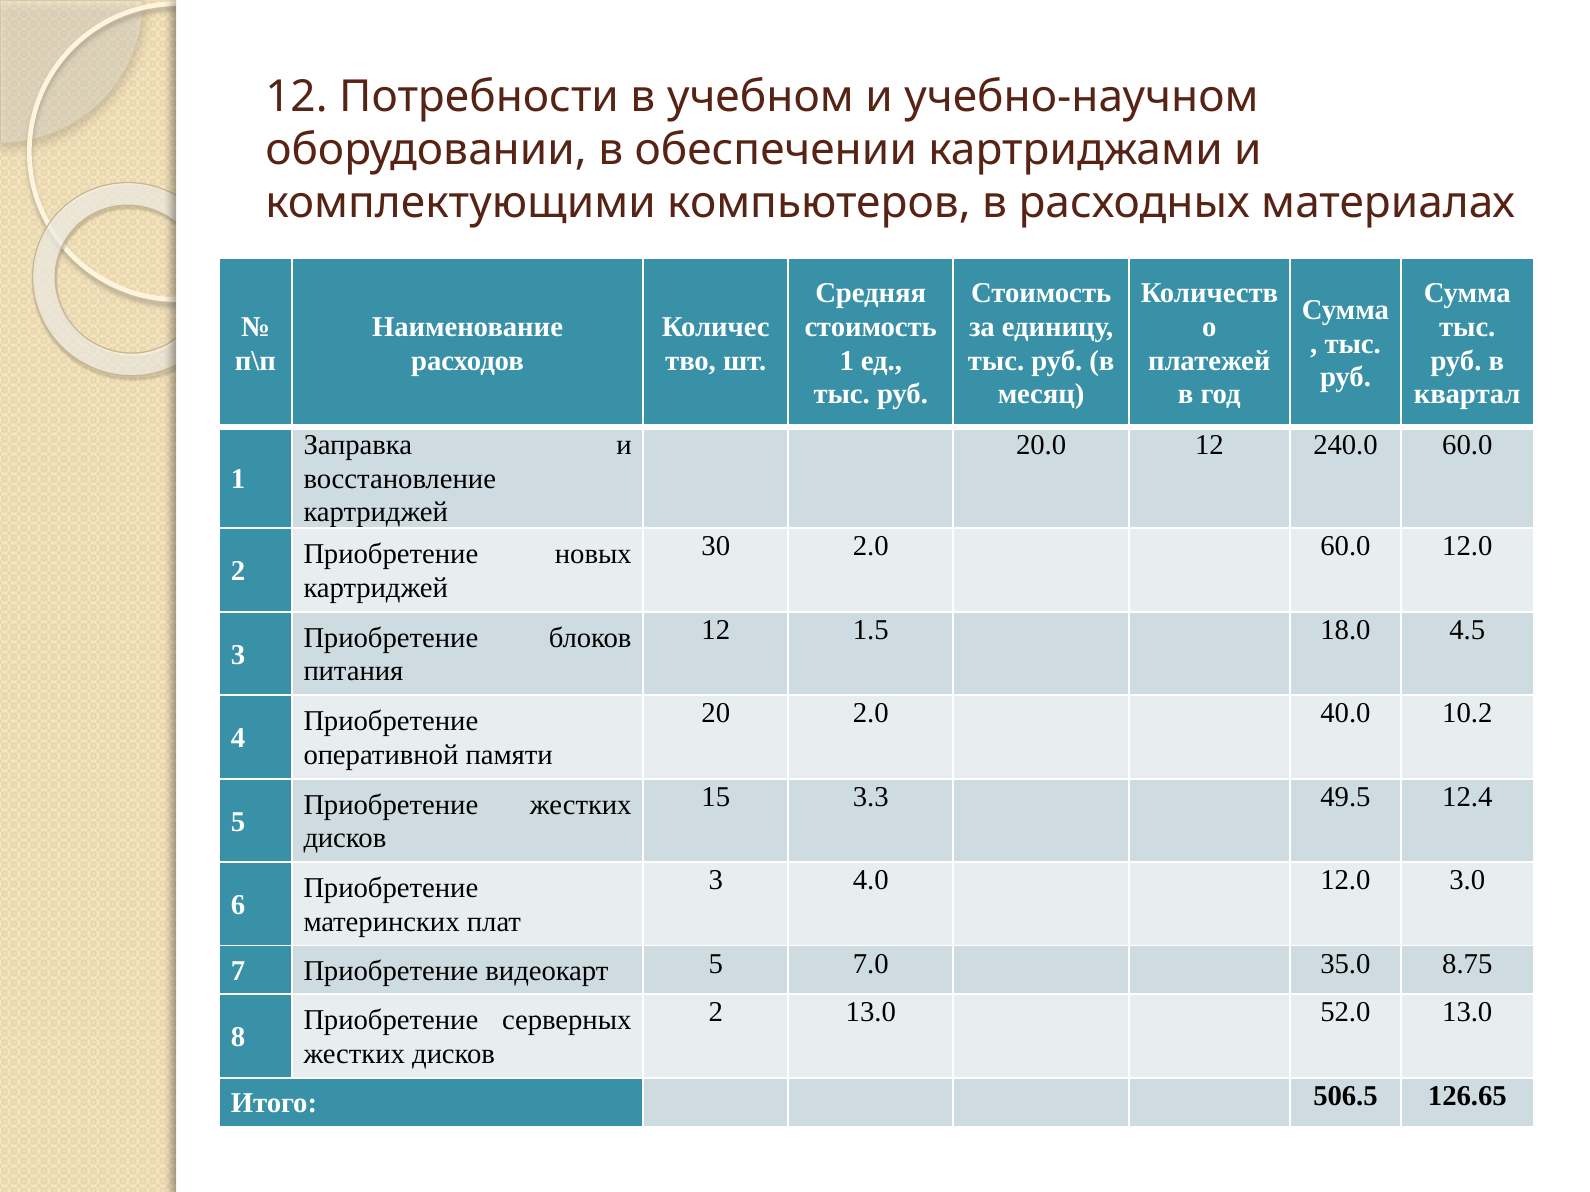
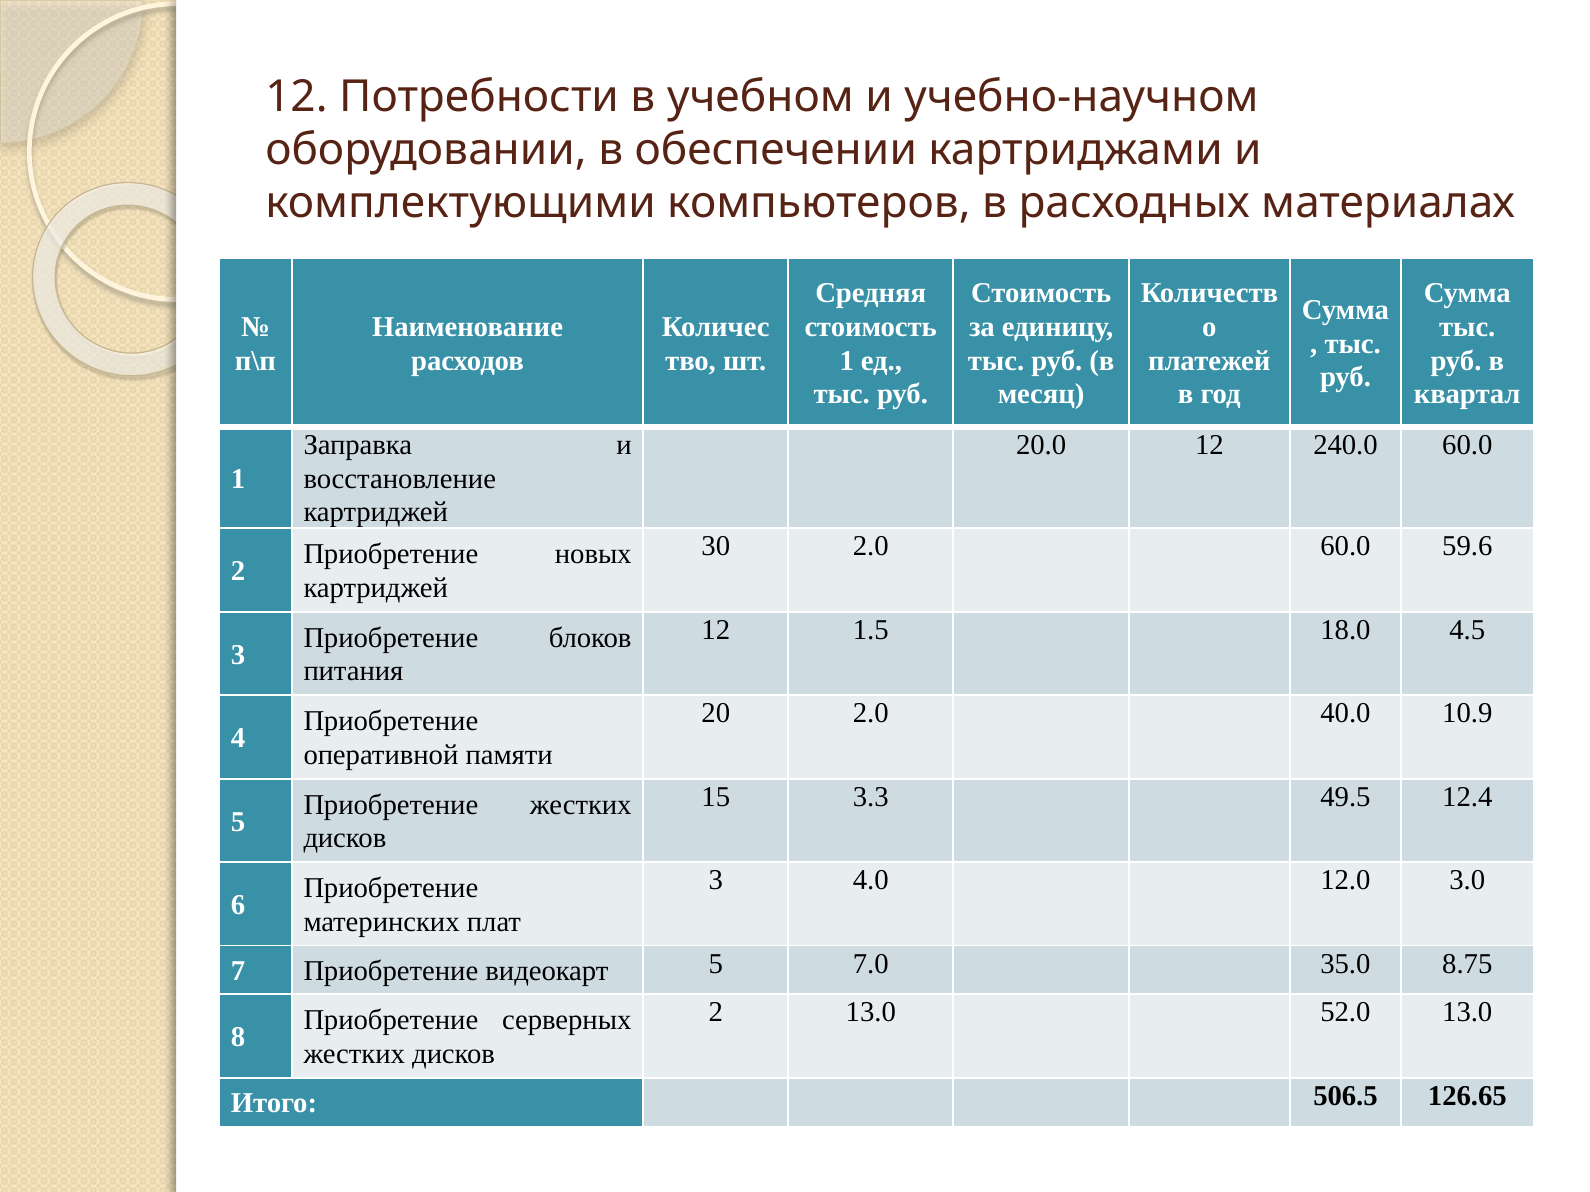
60.0 12.0: 12.0 -> 59.6 (1467, 547)
10.2: 10.2 -> 10.9 (1467, 714)
